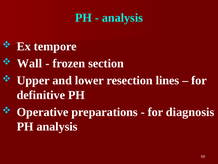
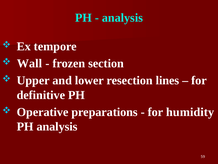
diagnosis: diagnosis -> humidity (190, 112)
